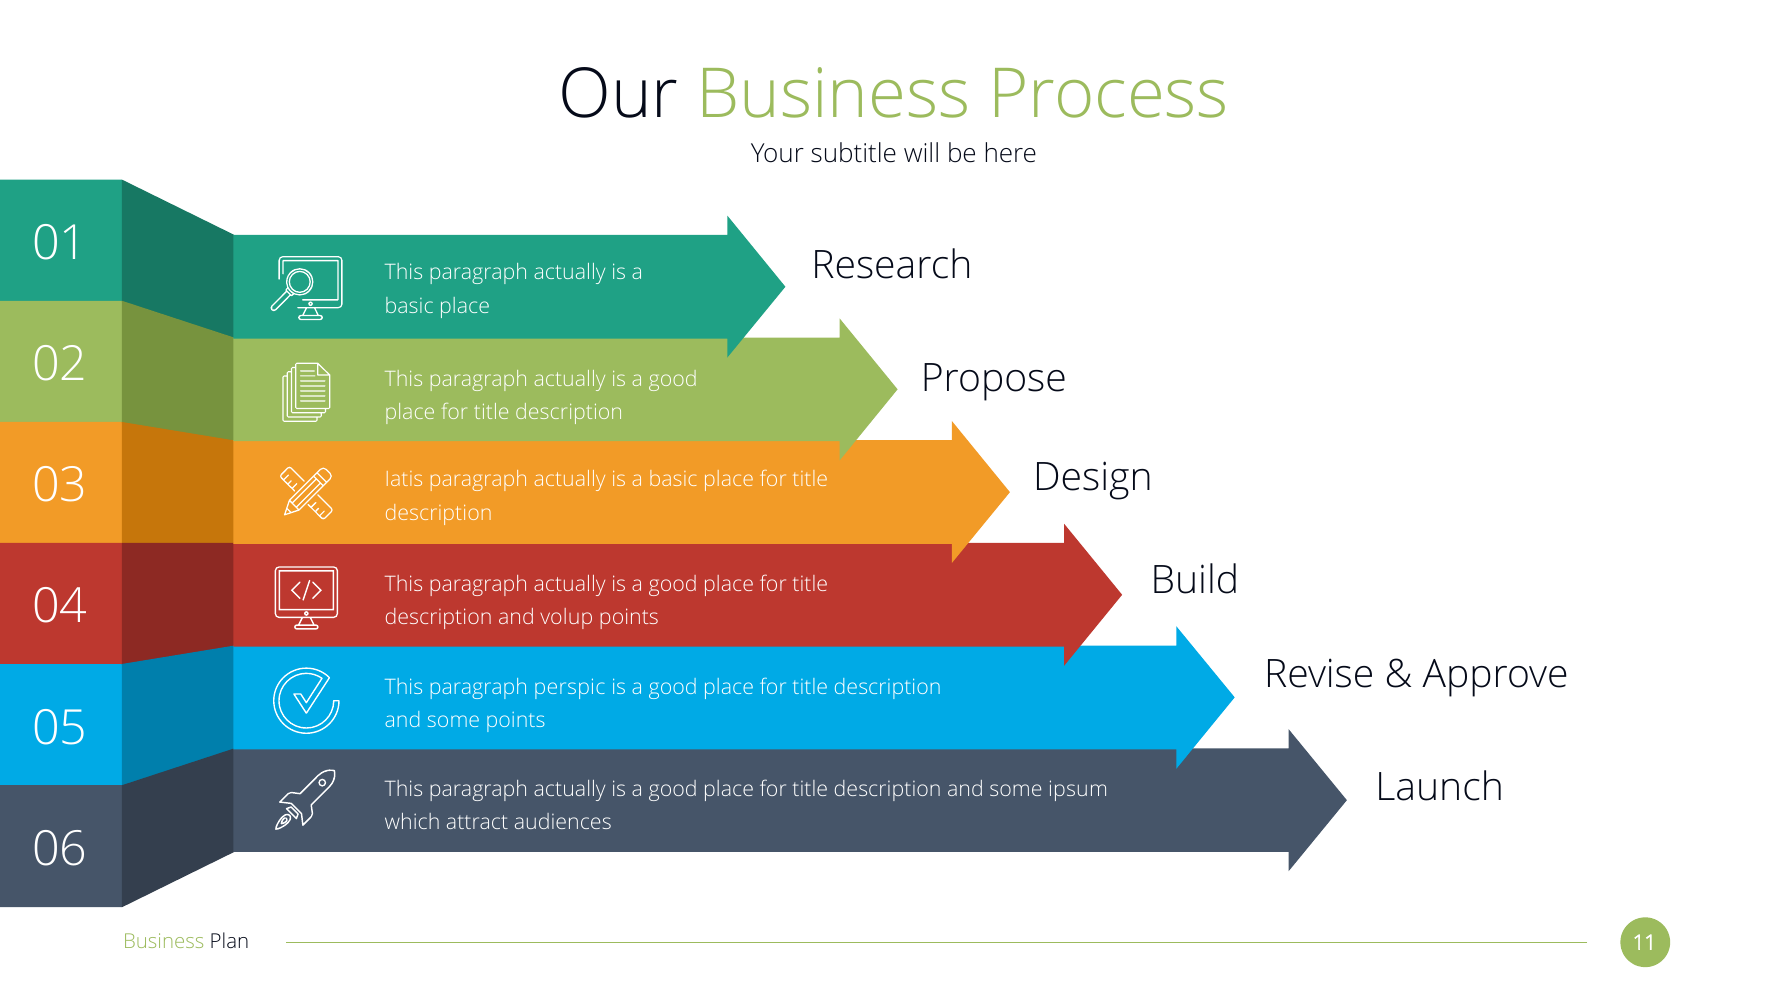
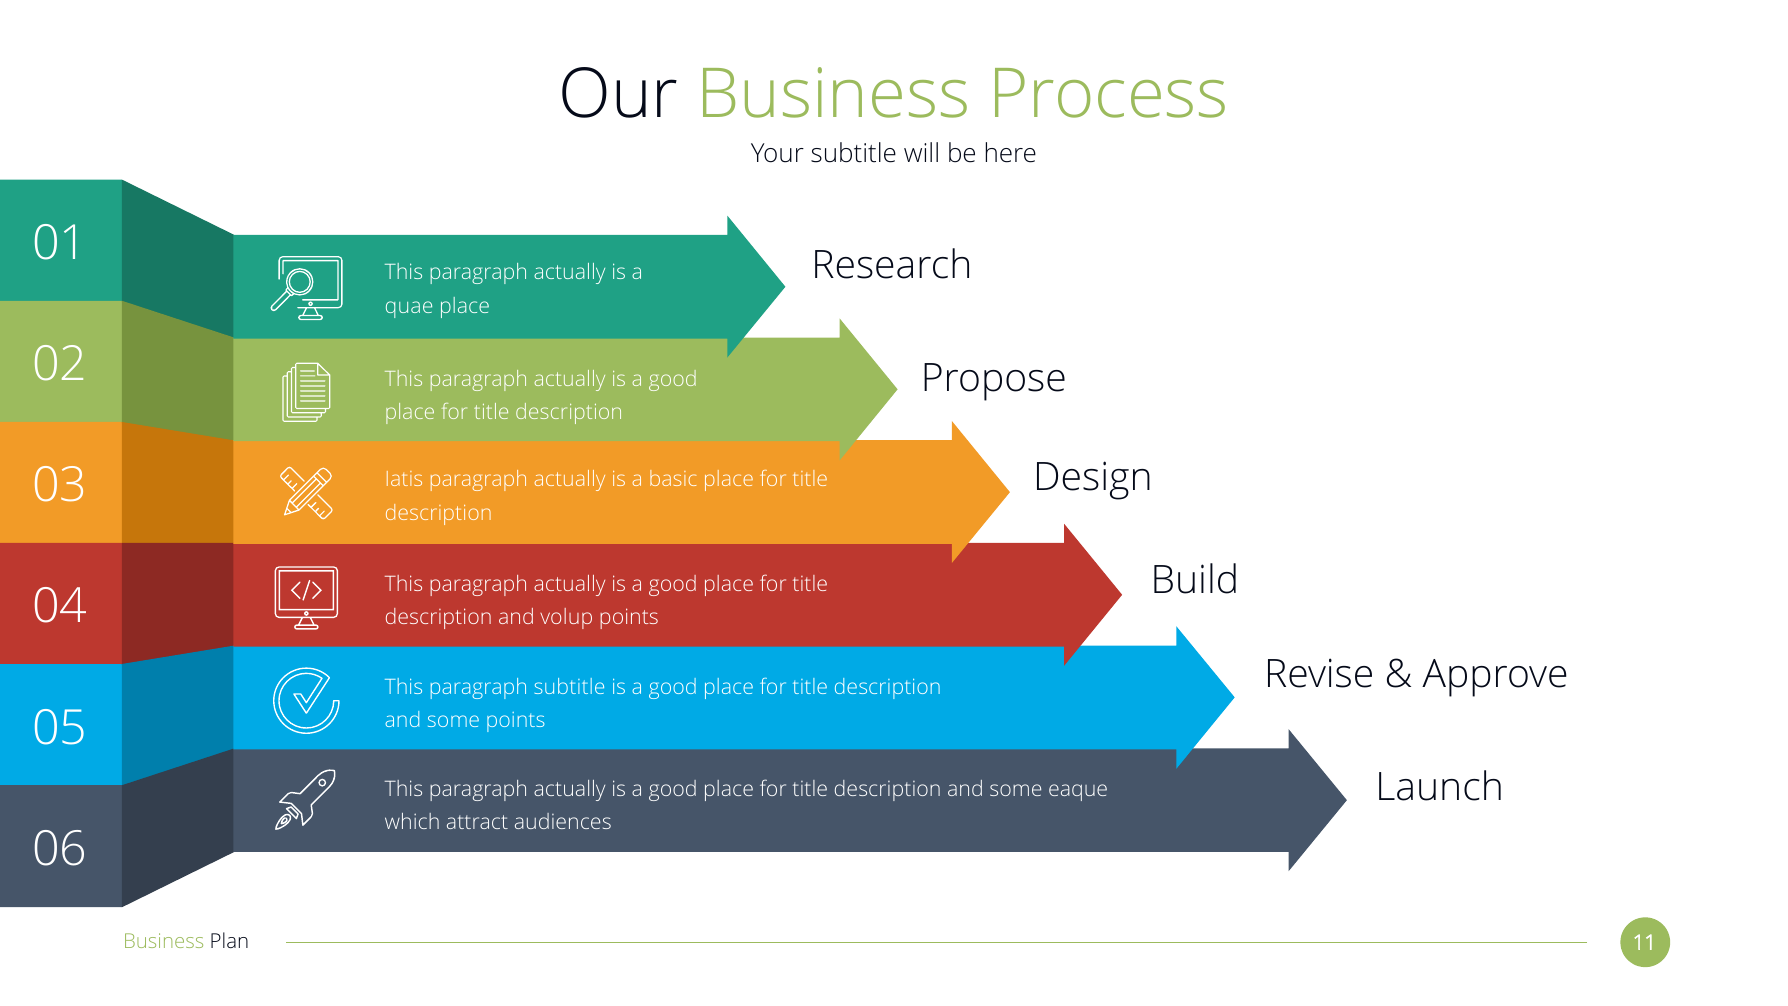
basic: basic -> quae (409, 306)
paragraph perspic: perspic -> subtitle (570, 687)
ipsum: ipsum -> eaque (1078, 789)
